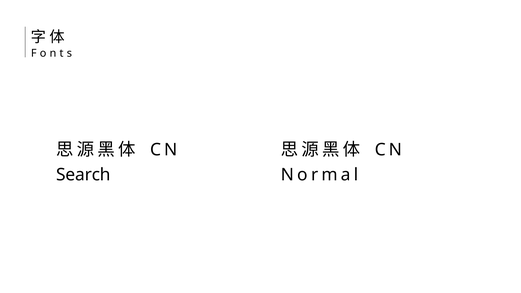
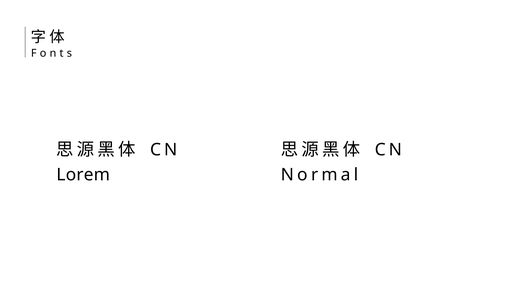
Search: Search -> Lorem (83, 175)
